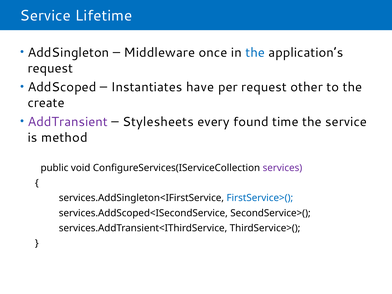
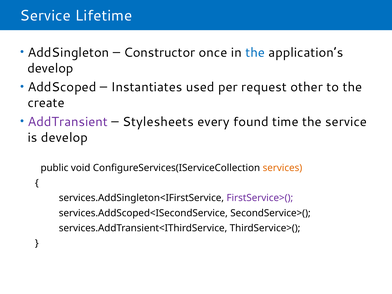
Middleware: Middleware -> Constructor (160, 53)
request: request -> develop (50, 68)
have: have -> used (200, 87)
is method: method -> develop (64, 137)
services colour: purple -> orange (282, 168)
FirstService>( colour: blue -> purple (260, 198)
